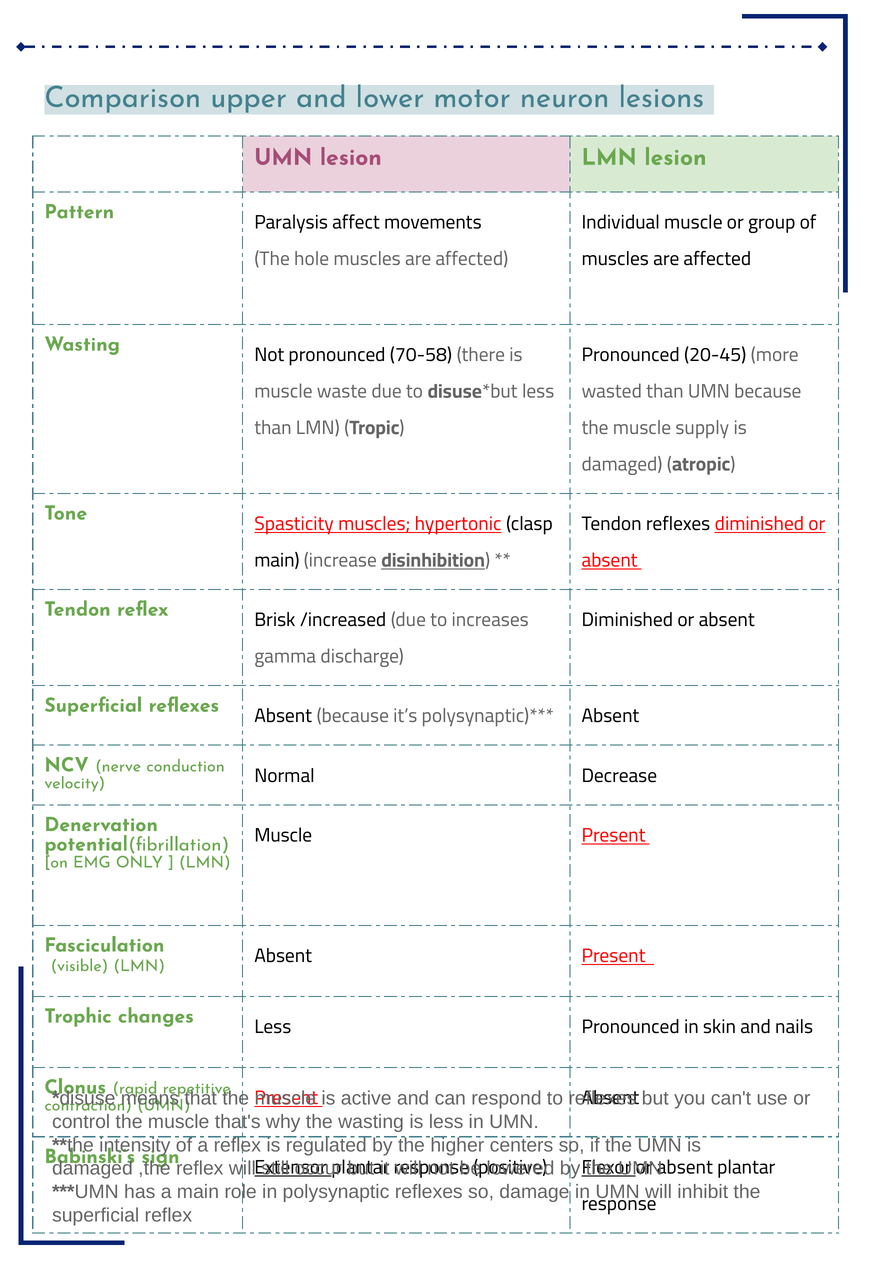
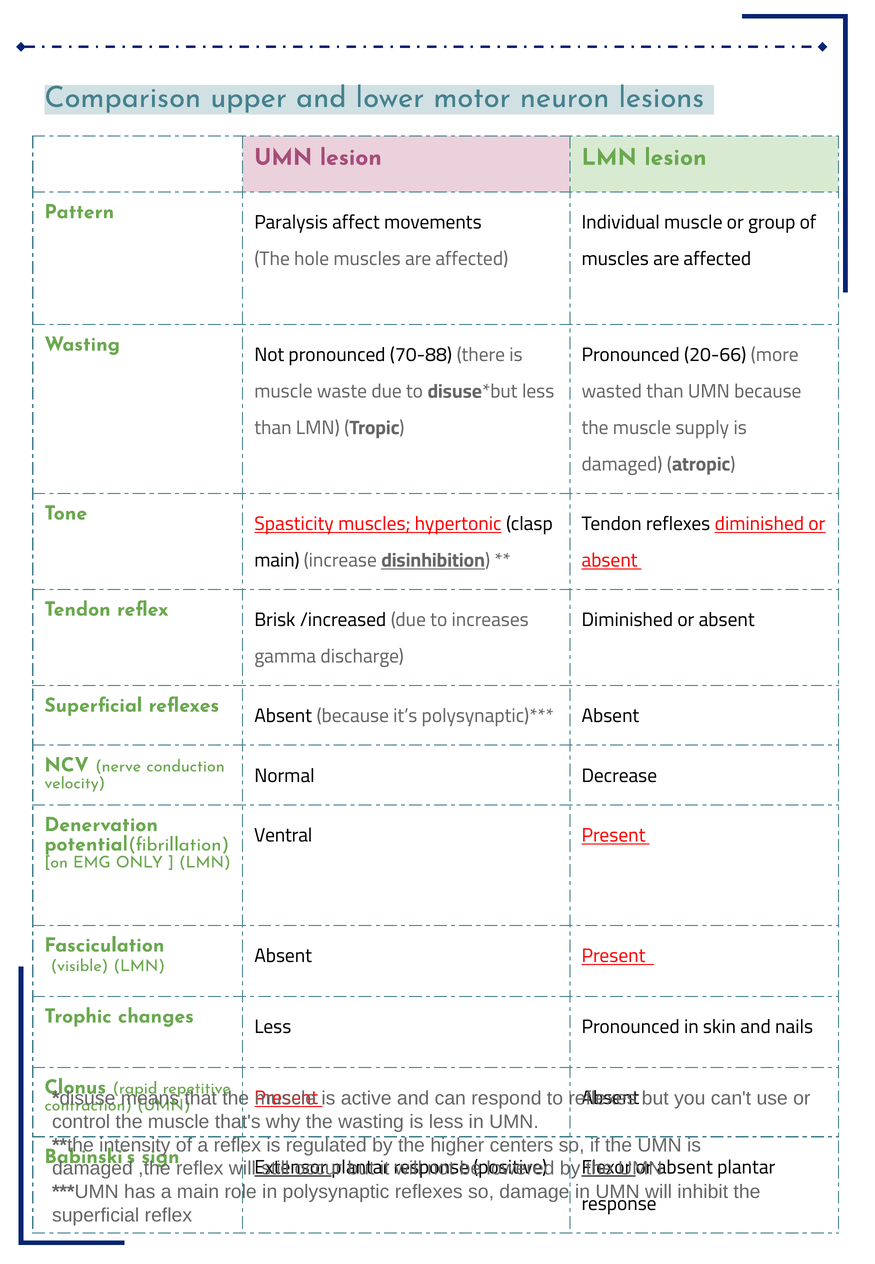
70-58: 70-58 -> 70-88 (421, 355)
20-45: 20-45 -> 20-66 (715, 355)
Muscle: Muscle -> Ventral (283, 835)
